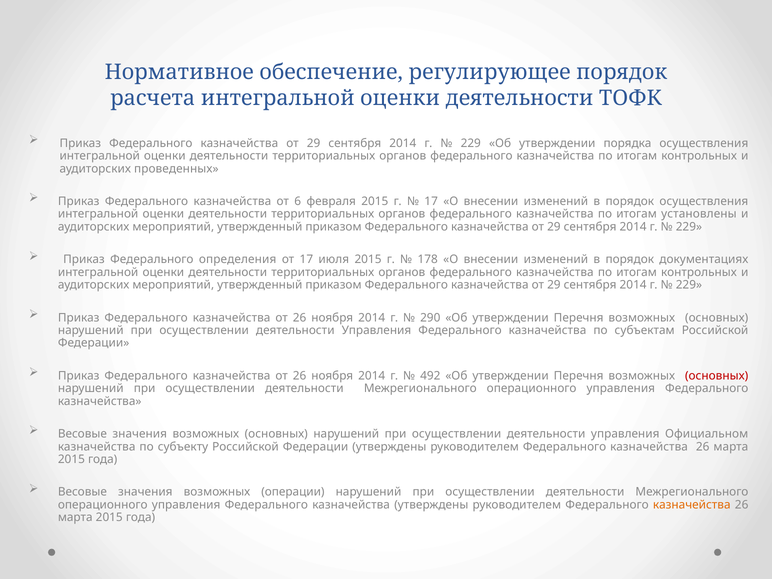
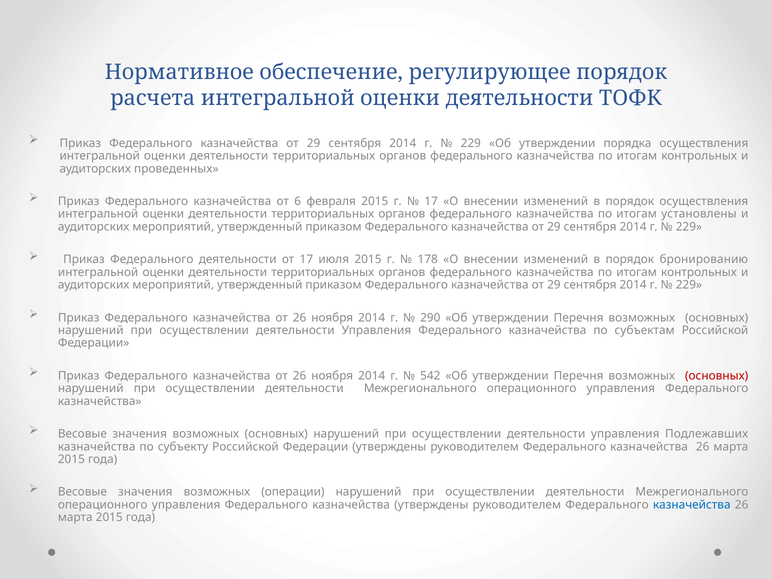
Федерального определения: определения -> деятельности (238, 259)
документациях: документациях -> бронированию (704, 259)
492: 492 -> 542 (430, 376)
Официальном: Официальном -> Подлежавших (707, 434)
казначейства colour: orange -> blue (692, 505)
